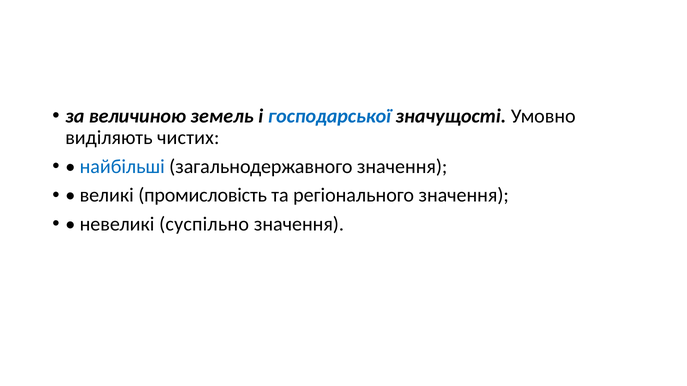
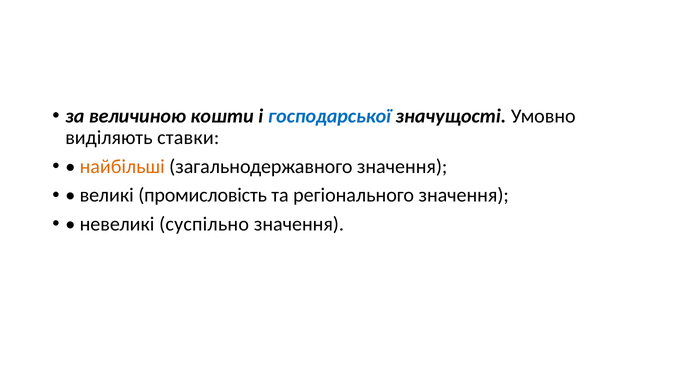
земель: земель -> кошти (222, 116)
чистих: чистих -> ставки (188, 138)
найбільші colour: blue -> orange (122, 167)
